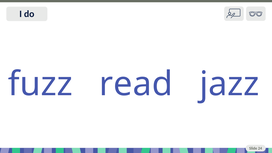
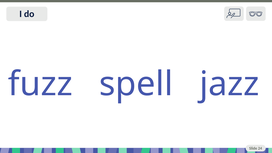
read: read -> spell (136, 84)
